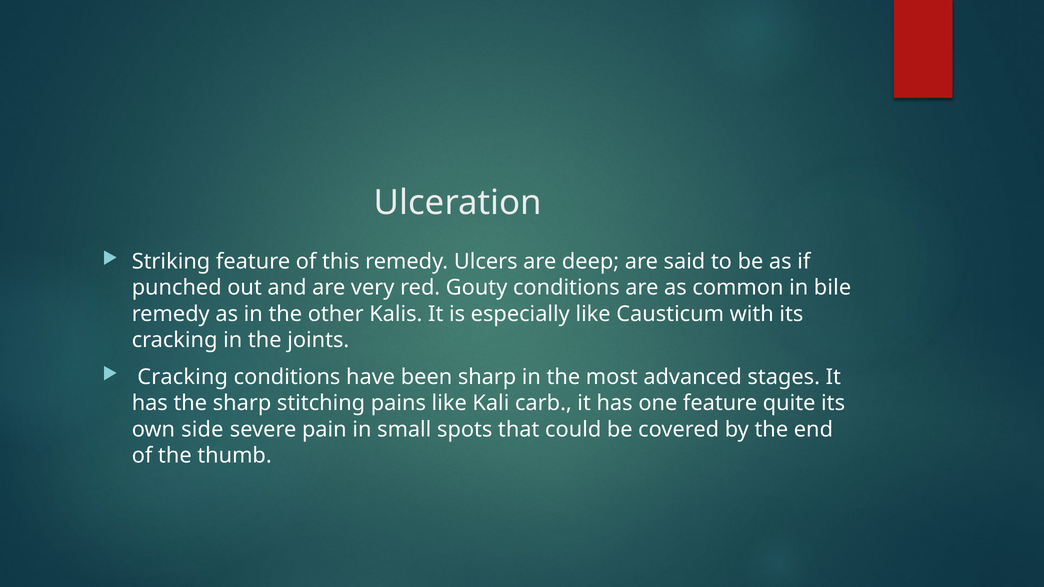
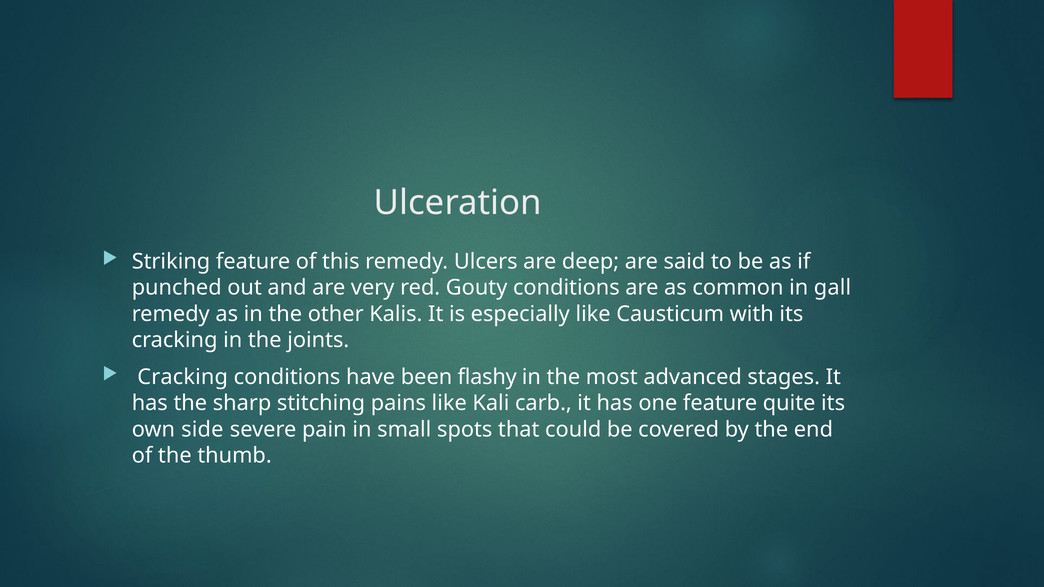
bile: bile -> gall (832, 288)
been sharp: sharp -> flashy (487, 377)
